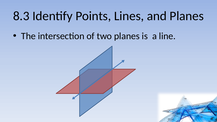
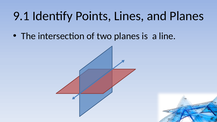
8.3: 8.3 -> 9.1 (21, 16)
